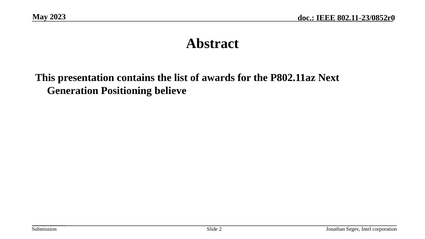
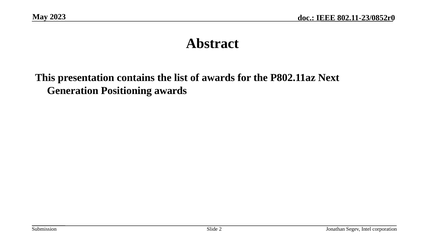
Positioning believe: believe -> awards (171, 91)
